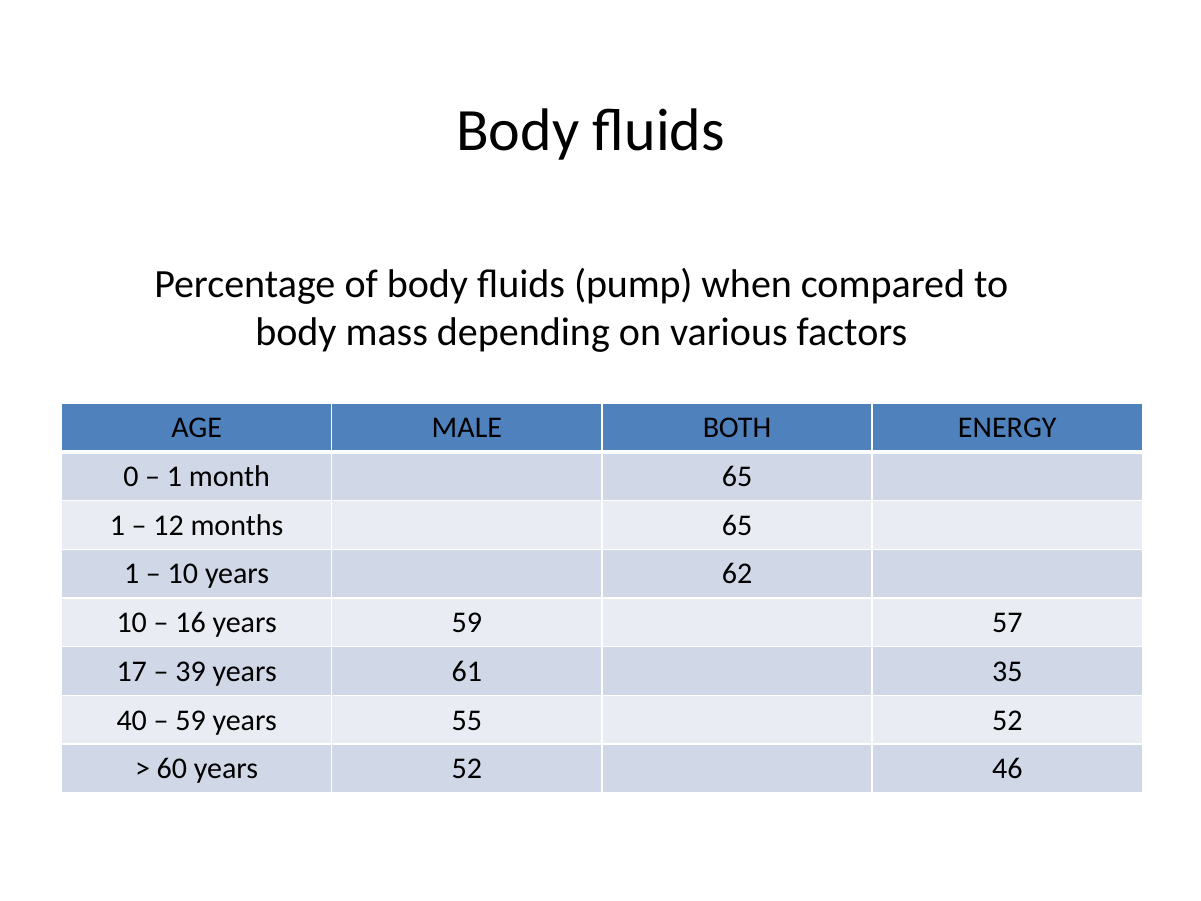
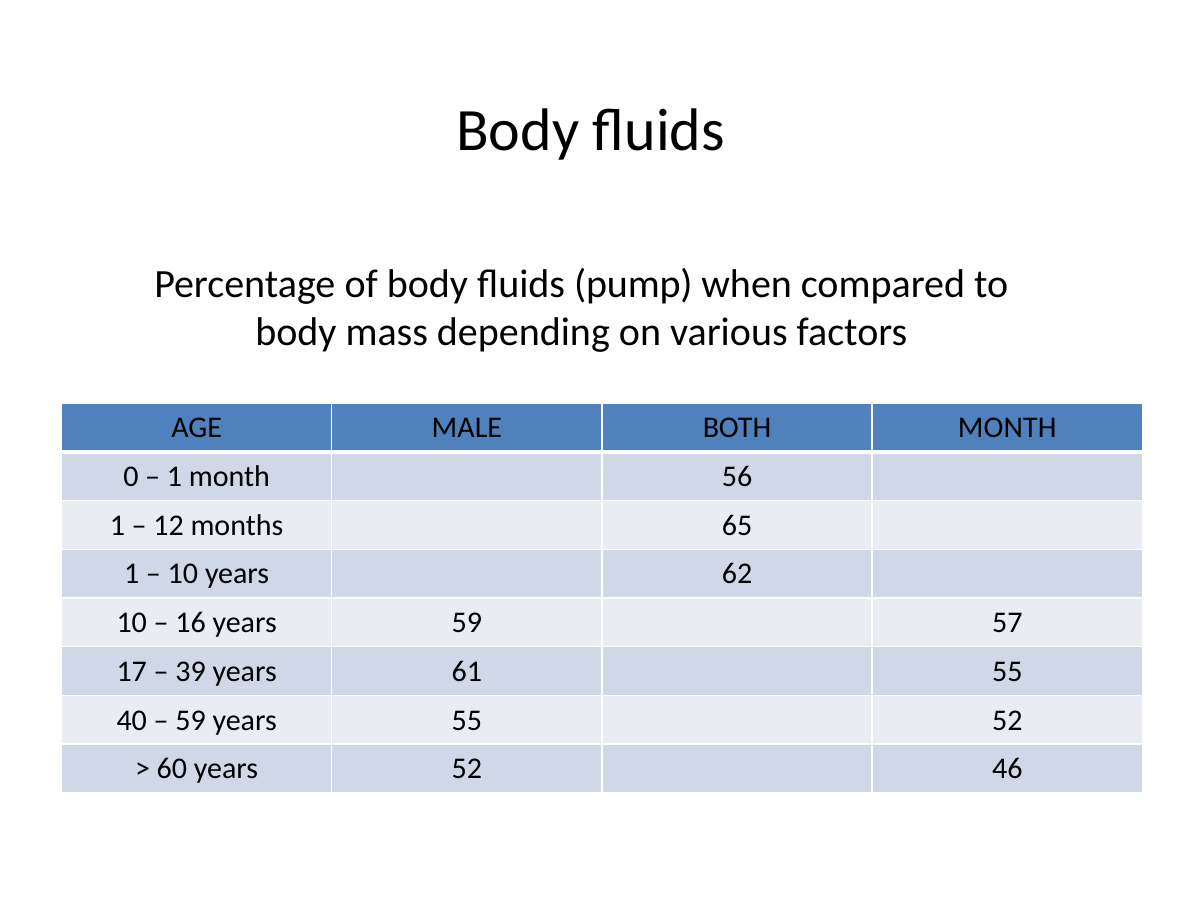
BOTH ENERGY: ENERGY -> MONTH (1007, 428)
month 65: 65 -> 56 (737, 476)
61 35: 35 -> 55 (1007, 671)
